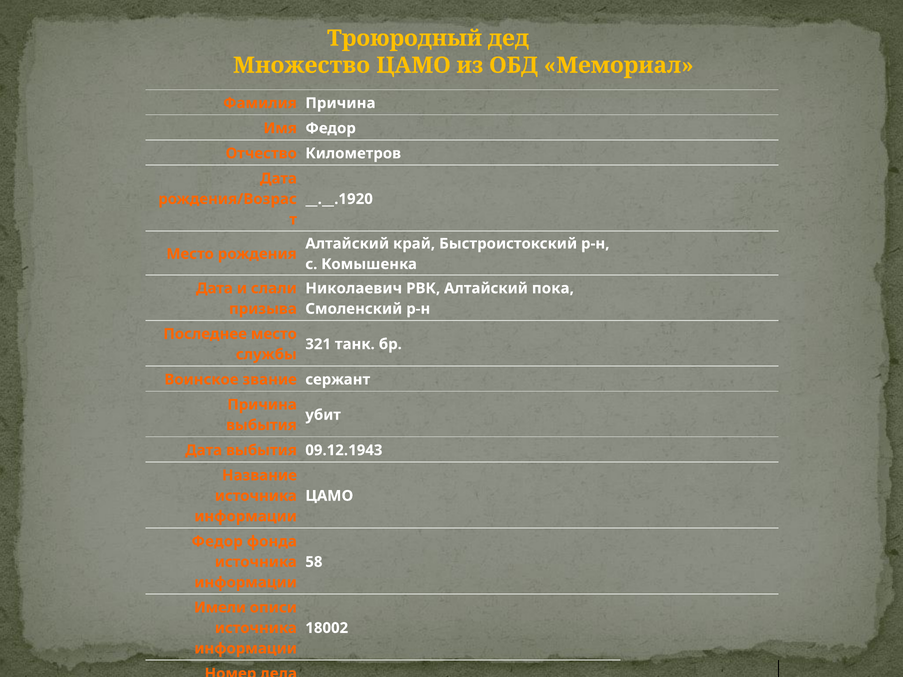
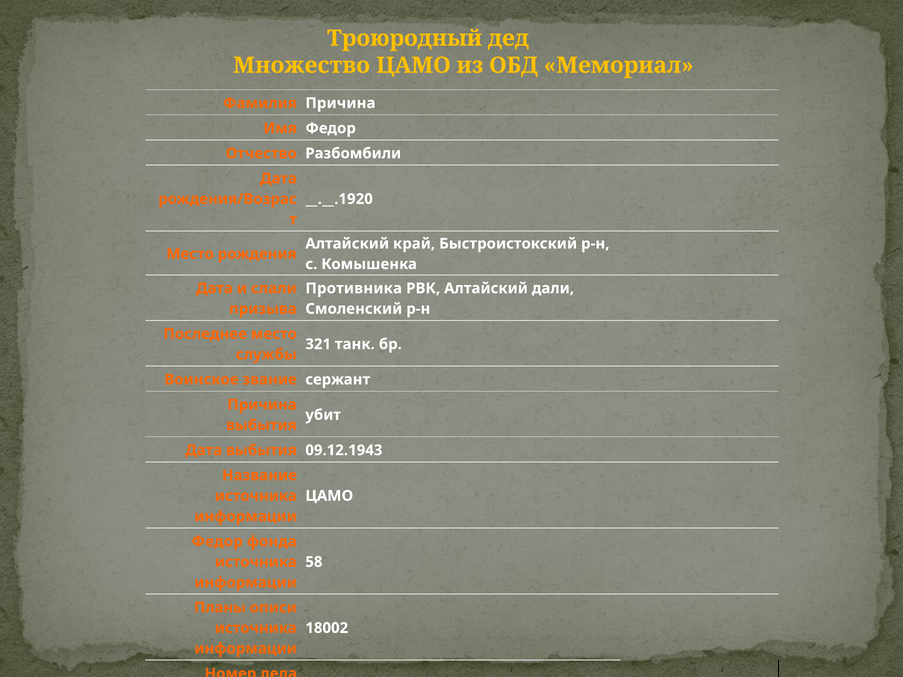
Километров: Километров -> Разбомбили (353, 153)
Николаевич: Николаевич -> Противника (354, 288)
пока: пока -> дали (553, 288)
Имели: Имели -> Планы (220, 608)
